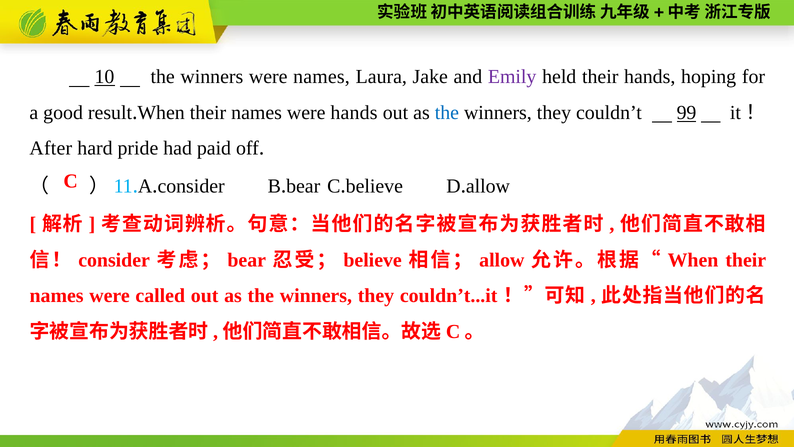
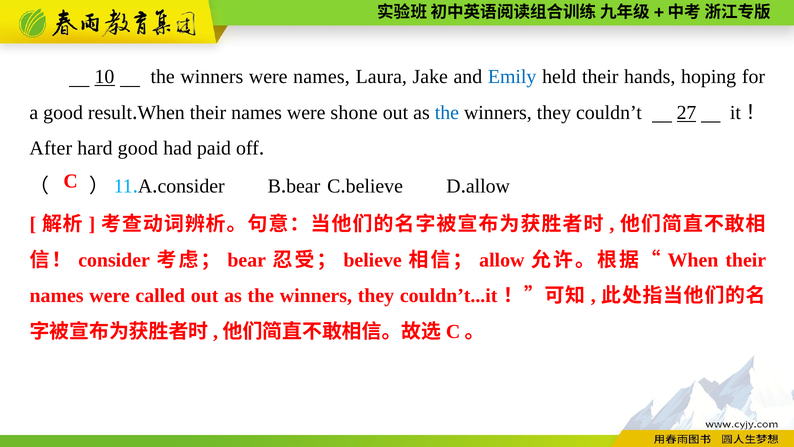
Emily colour: purple -> blue (512, 77)
were hands: hands -> shone (354, 113)
99: 99 -> 27 (687, 113)
hard pride: pride -> good (138, 148)
